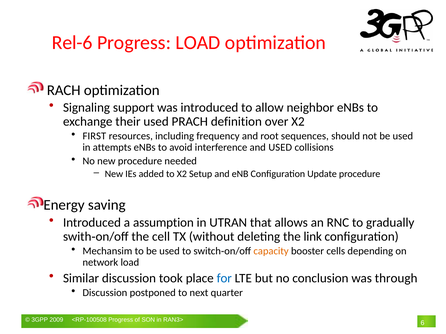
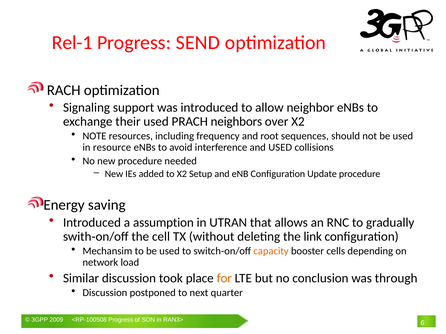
Rel-6: Rel-6 -> Rel-1 (72, 43)
Progress LOAD: LOAD -> SEND (198, 43)
definition: definition -> neighbors (236, 122)
FIRST: FIRST -> NOTE (94, 136)
attempts: attempts -> resource (112, 148)
for colour: blue -> orange (224, 279)
